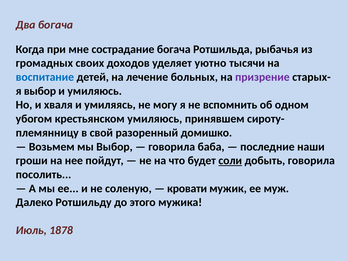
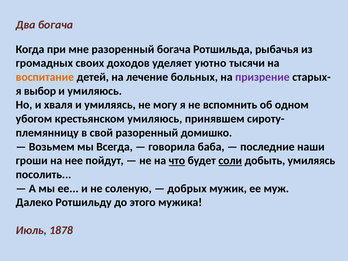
мне сострадание: сострадание -> разоренный (123, 49)
воспитание colour: blue -> orange (45, 77)
мы Выбор: Выбор -> Всегда (114, 147)
что underline: none -> present (177, 161)
добыть говорила: говорила -> умиляясь (311, 161)
кровати: кровати -> добрых (187, 188)
